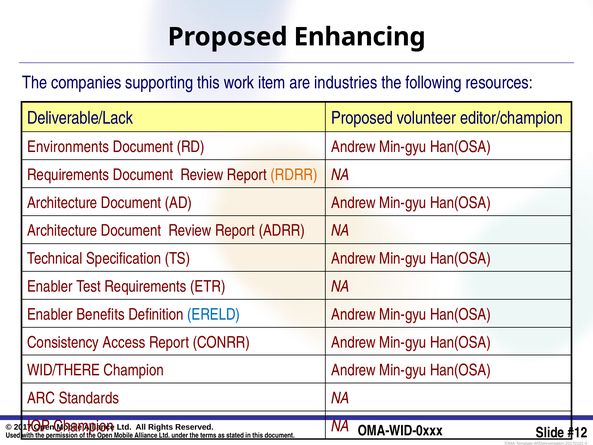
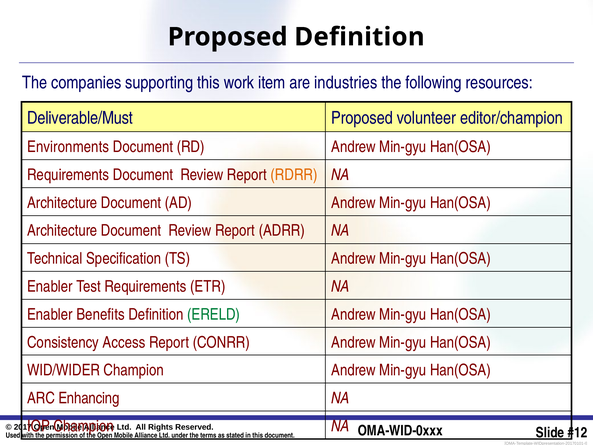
Proposed Enhancing: Enhancing -> Definition (359, 37)
Deliverable/Lack: Deliverable/Lack -> Deliverable/Must (80, 118)
ERELD colour: blue -> green (214, 314)
WID/THERE: WID/THERE -> WID/WIDER (64, 370)
Standards: Standards -> Enhancing (89, 398)
